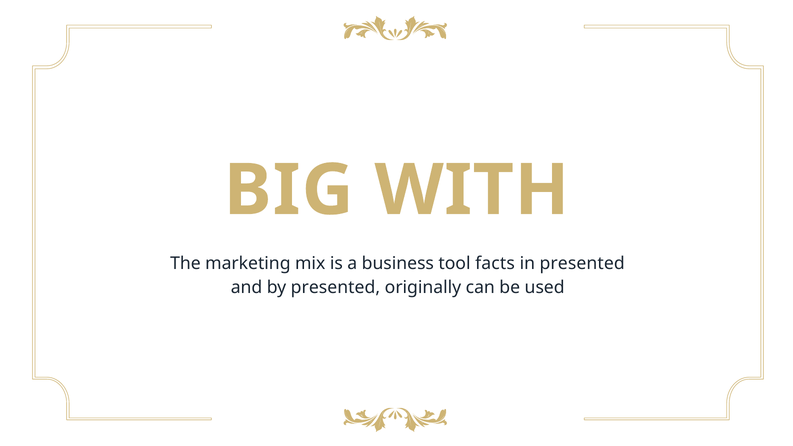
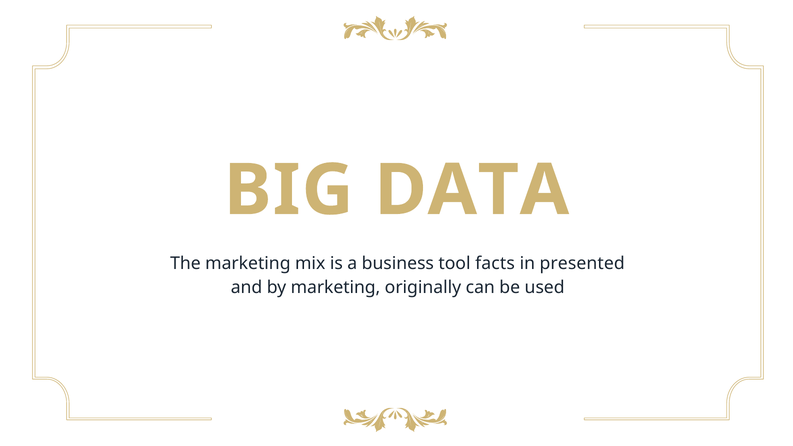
WITH: WITH -> DATA (472, 190)
by presented: presented -> marketing (336, 288)
